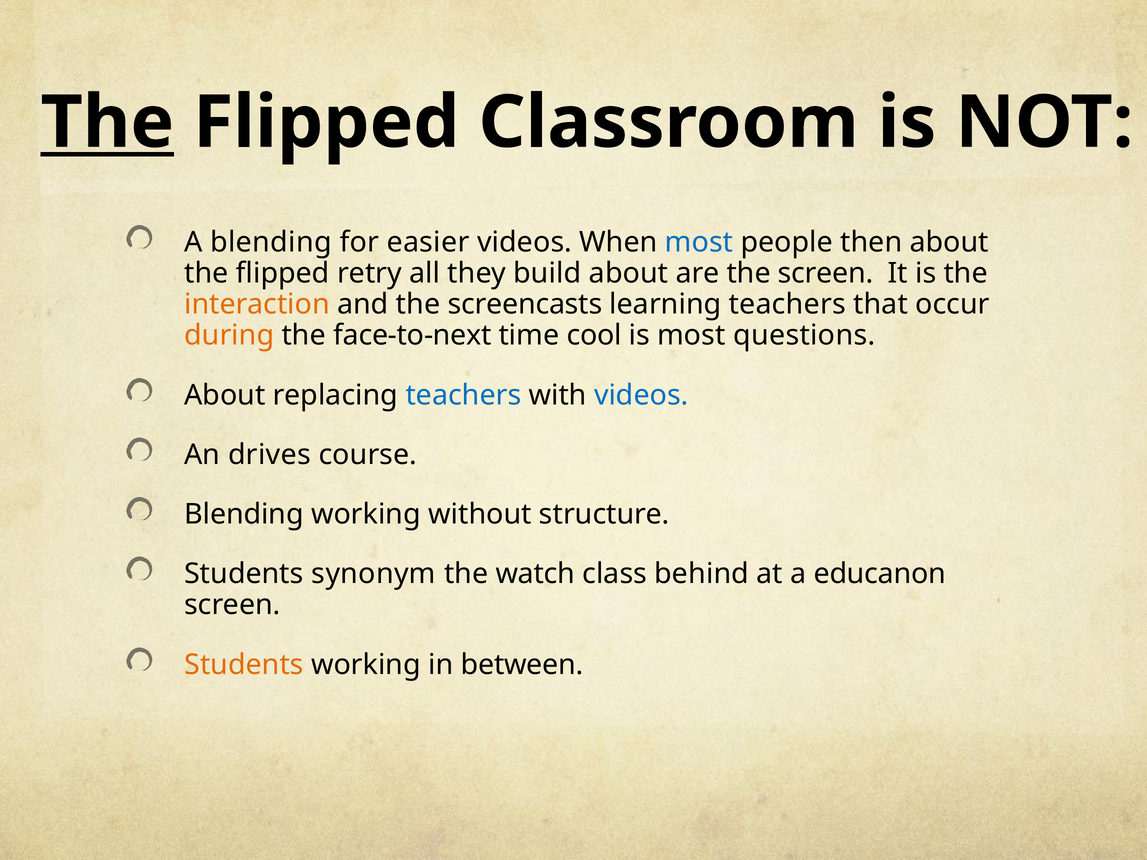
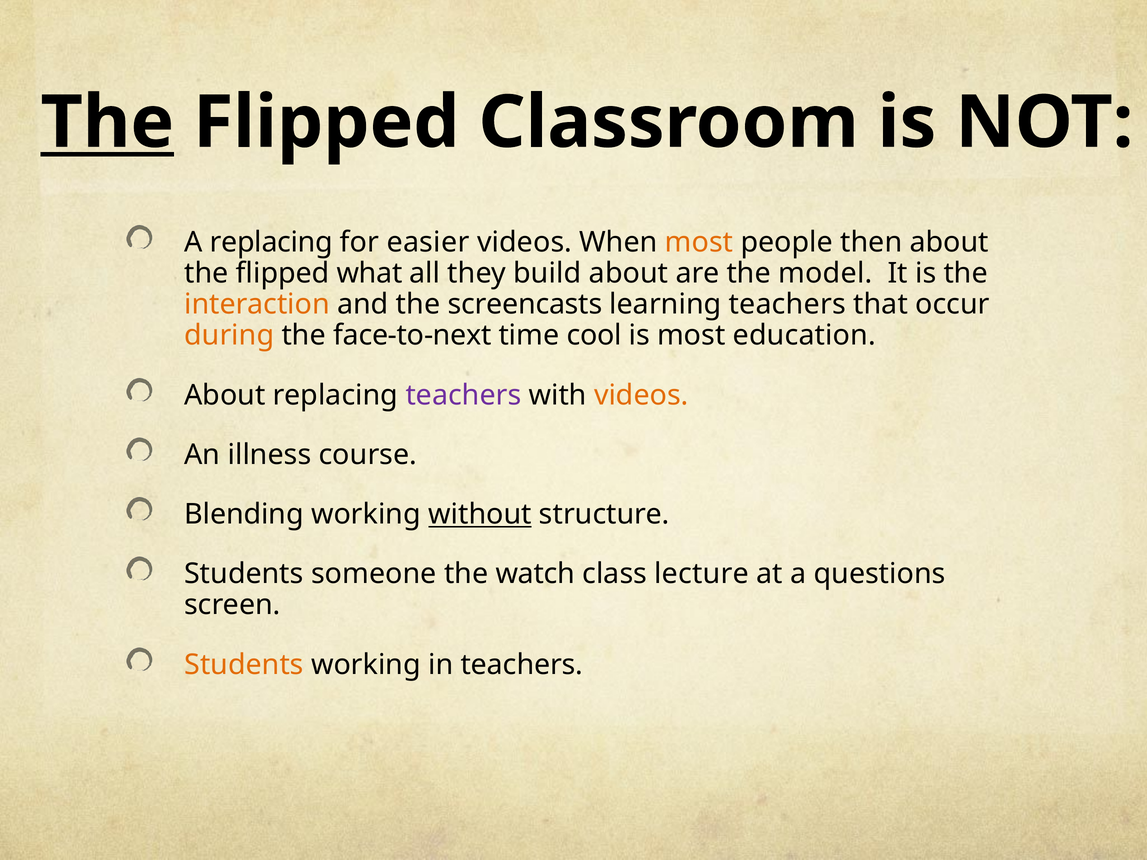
A blending: blending -> replacing (271, 243)
most colour: blue -> orange (699, 243)
retry: retry -> what (370, 274)
the screen: screen -> model (825, 274)
questions: questions -> education (804, 336)
teachers colour: blue -> purple (463, 395)
videos colour: blue -> orange (641, 395)
drives: drives -> illness (270, 455)
without underline: none -> present (480, 514)
synonym: synonym -> someone (374, 574)
behind: behind -> lecture (702, 574)
educanon: educanon -> questions (880, 574)
in between: between -> teachers (522, 665)
